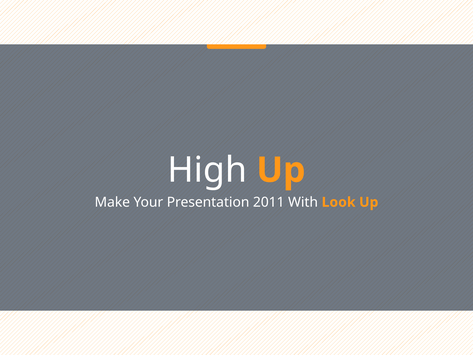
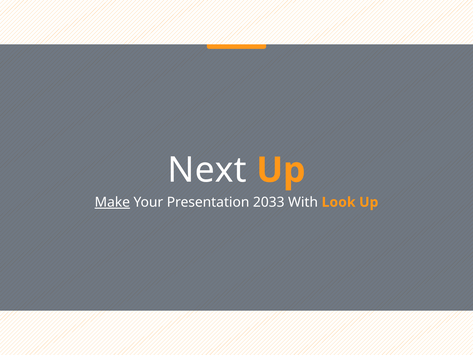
High: High -> Next (207, 170)
Make underline: none -> present (112, 202)
2011: 2011 -> 2033 (269, 202)
